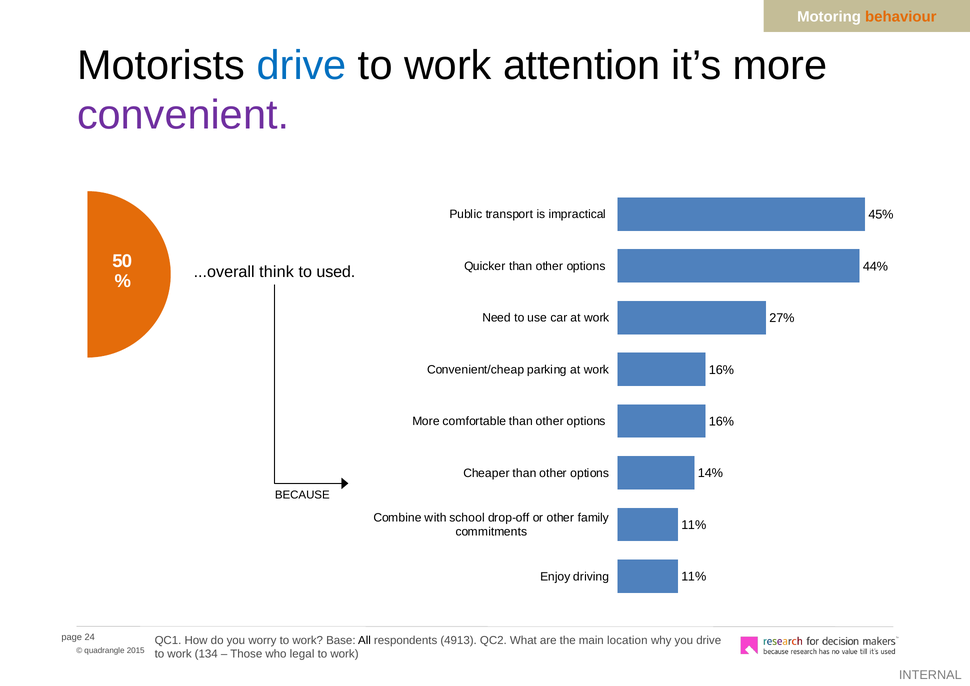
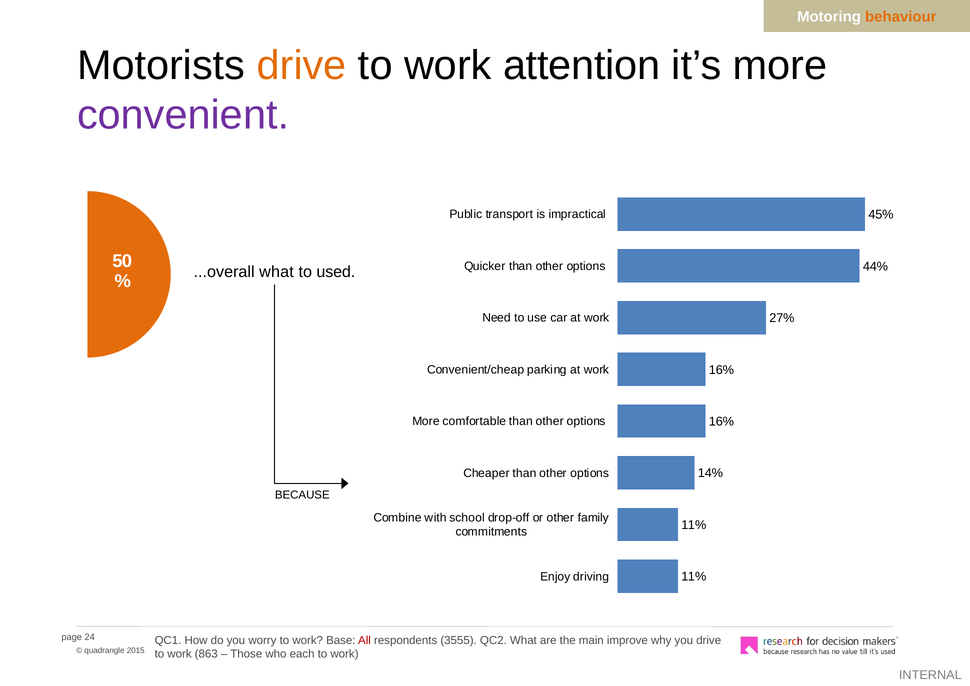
drive colour: blue -> orange (302, 66)
...overall think: think -> what (277, 272)
All colour: black -> red (364, 641)
4913: 4913 -> 3555 (459, 641)
location: location -> improve (627, 641)
134: 134 -> 863 (206, 654)
legal: legal -> each (302, 654)
